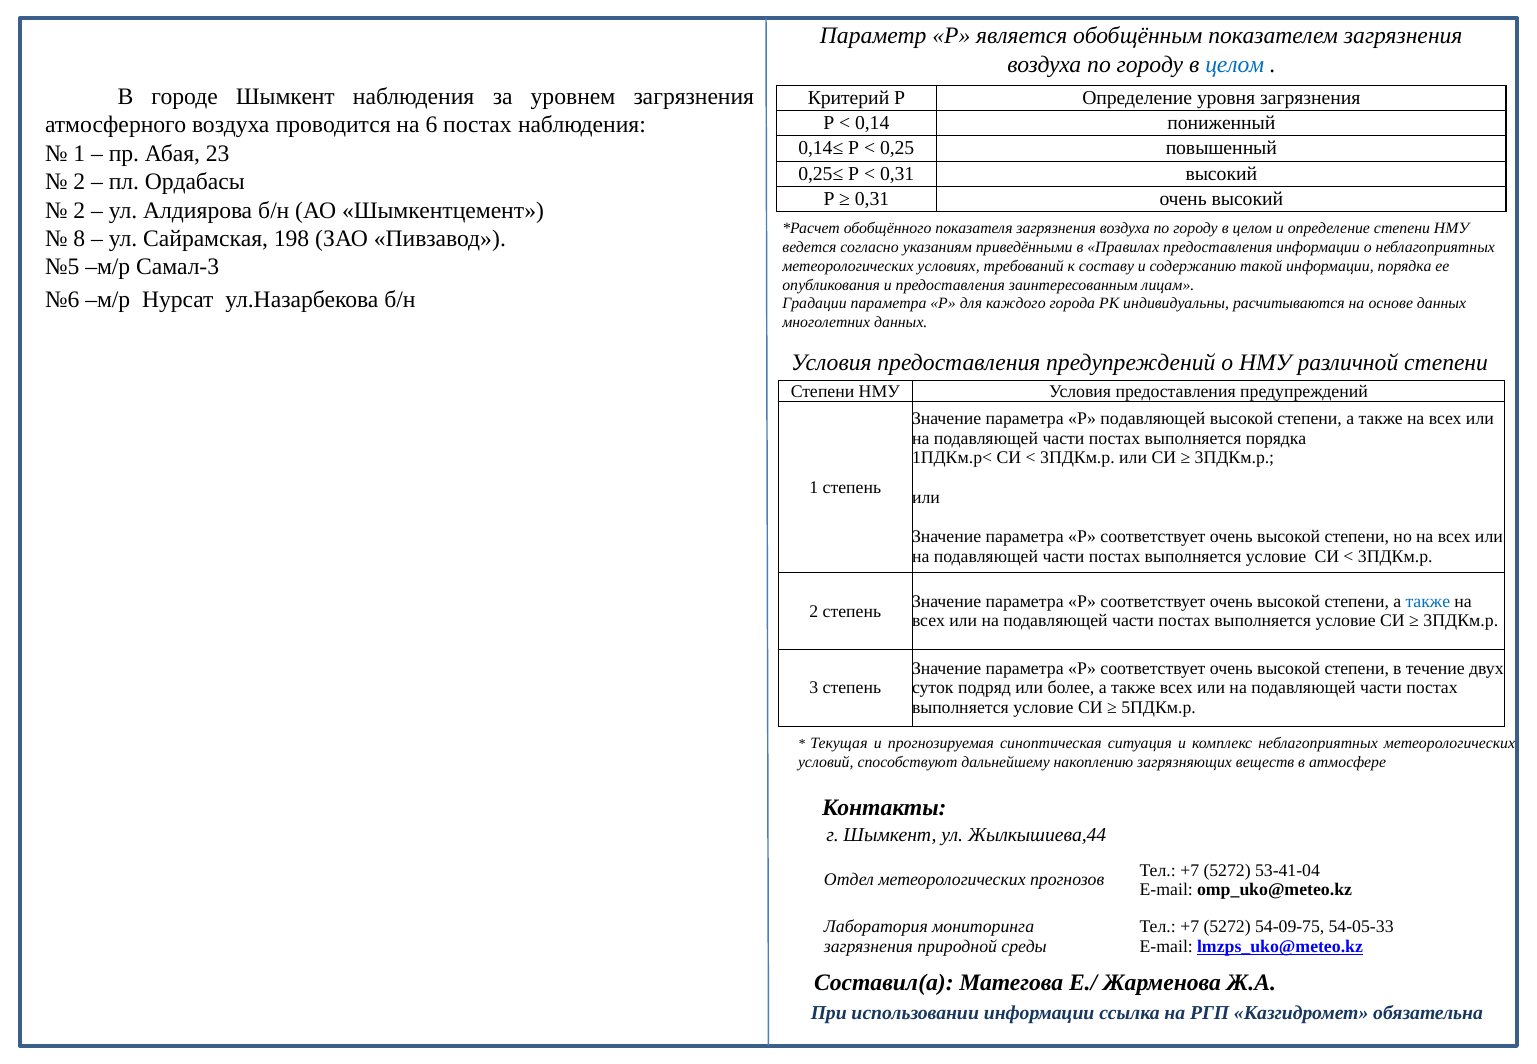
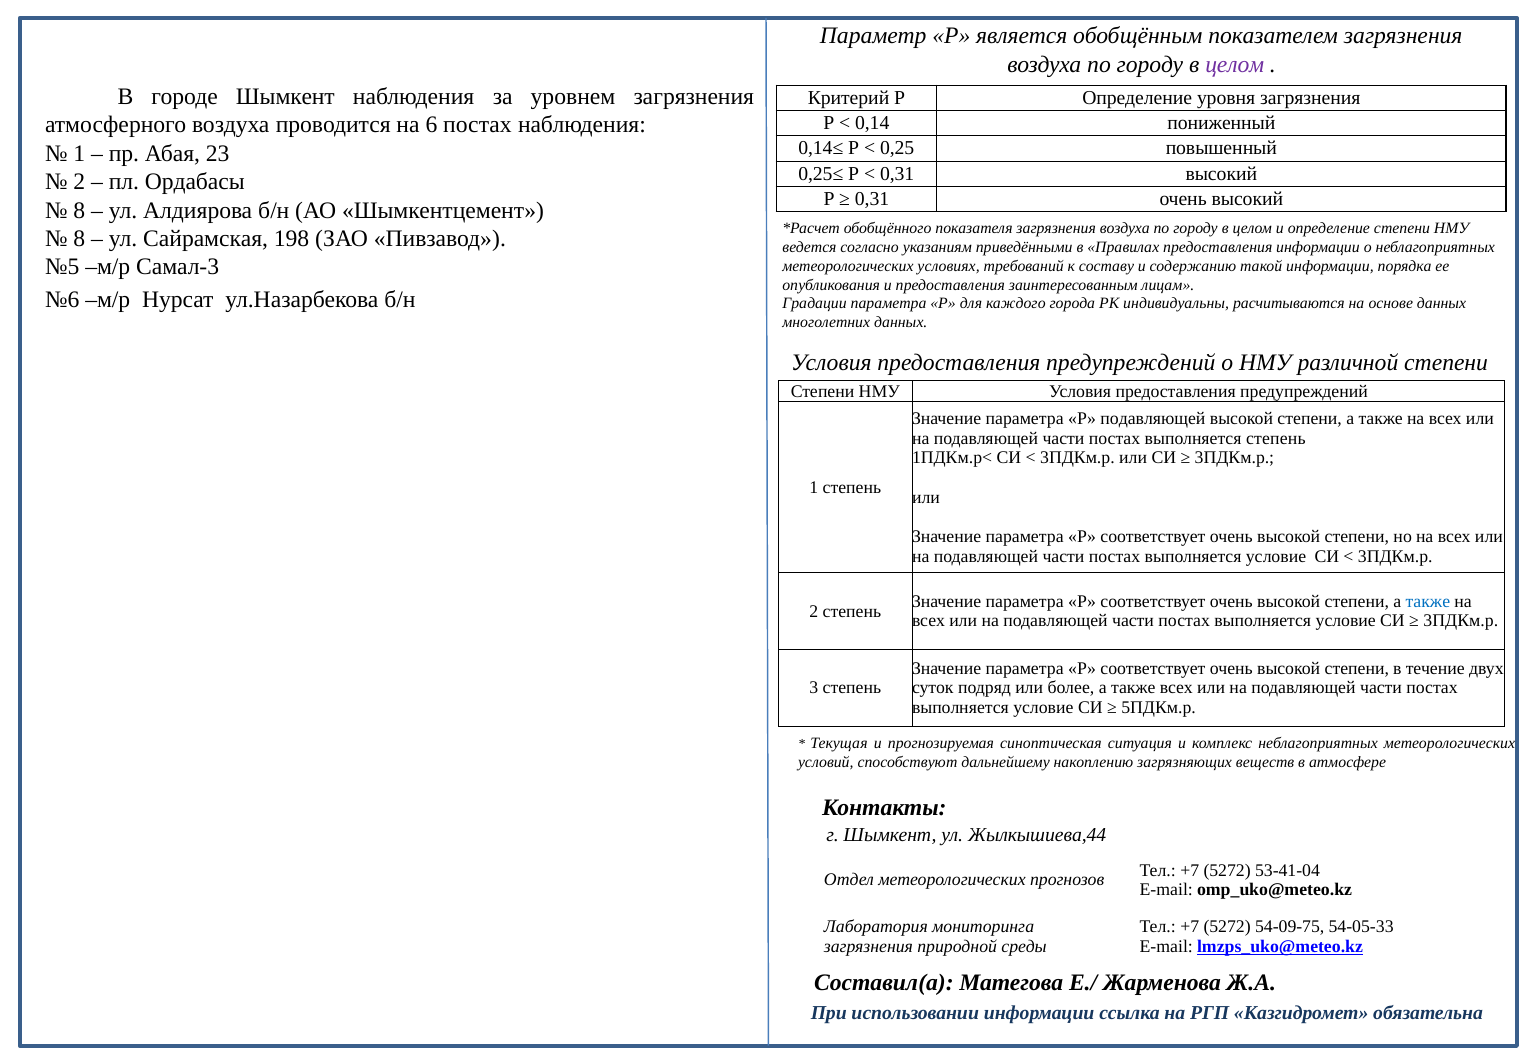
целом colour: blue -> purple (1235, 64)
2: 2 -> 8 (79, 210)
выполняется порядка: порядка -> степень (1276, 438)
